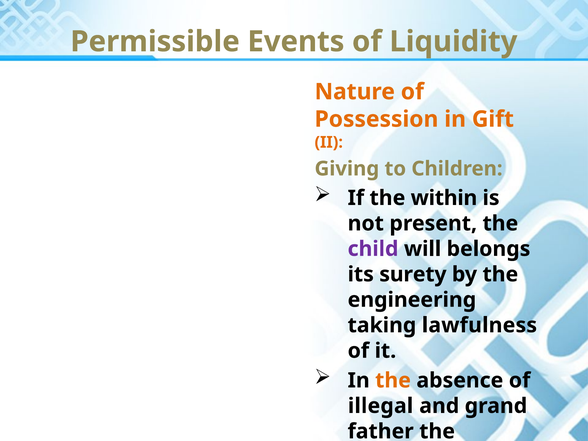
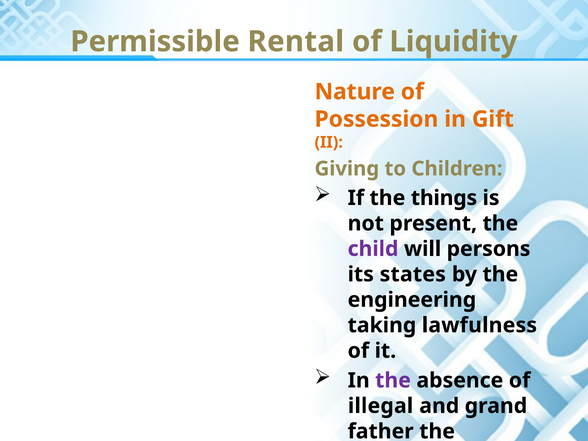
Events: Events -> Rental (296, 42)
within: within -> things (444, 198)
belongs: belongs -> persons (489, 249)
surety: surety -> states (413, 274)
the colour: orange -> purple (393, 380)
